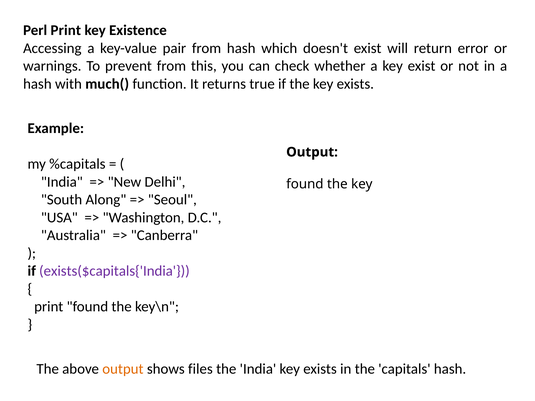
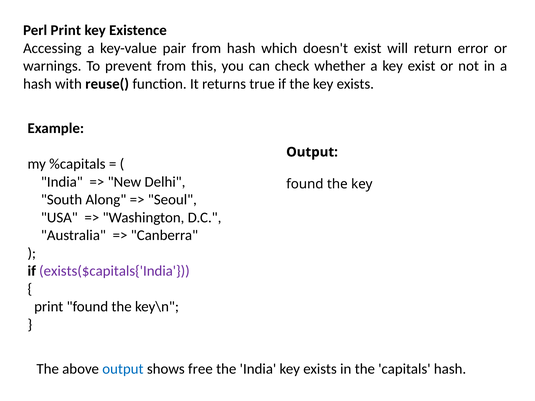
much(: much( -> reuse( (107, 84)
output colour: orange -> blue (123, 369)
files: files -> free (200, 369)
